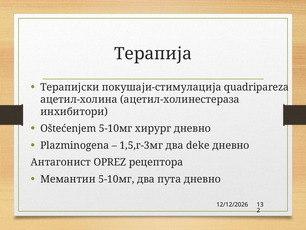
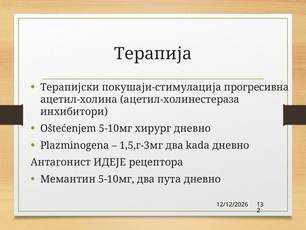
quadripareza: quadripareza -> прогресивна (256, 87)
deke: deke -> kada (198, 145)
OPREZ: OPREZ -> ИДЕЈЕ (110, 162)
